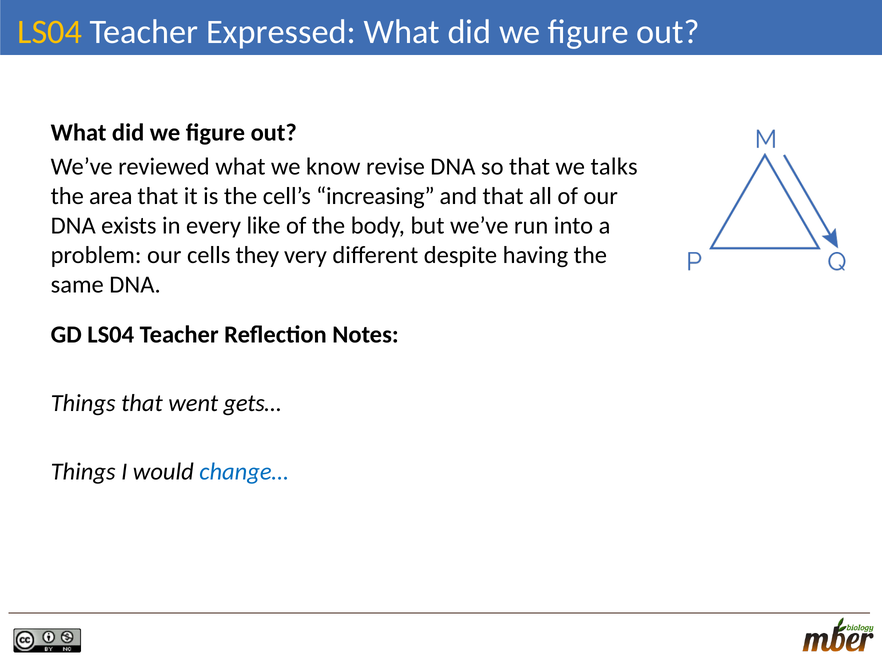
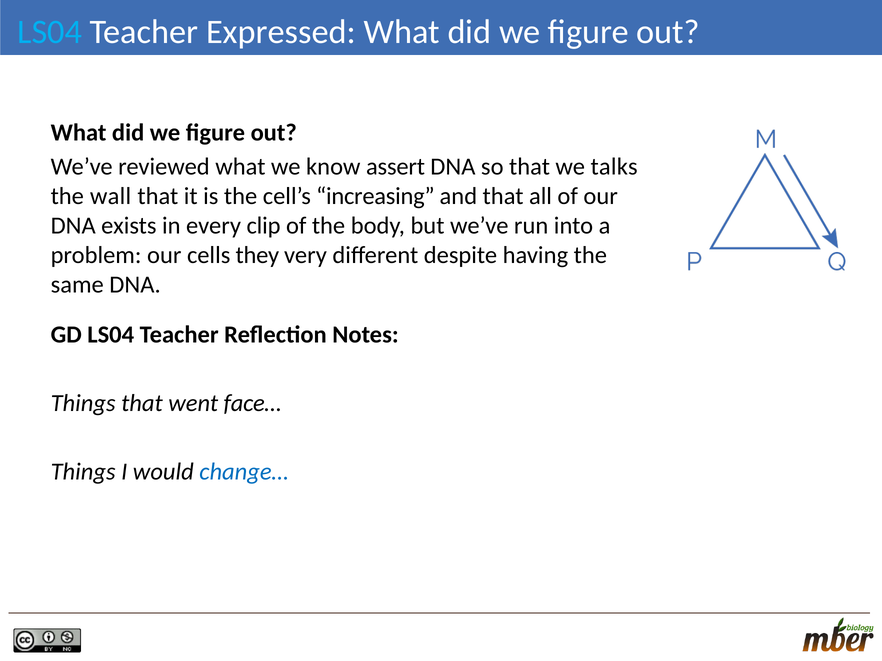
LS04 colour: yellow -> light blue (50, 32)
revise: revise -> assert (396, 167)
area: area -> wall (111, 196)
like: like -> clip (264, 226)
gets…: gets… -> face… (253, 403)
